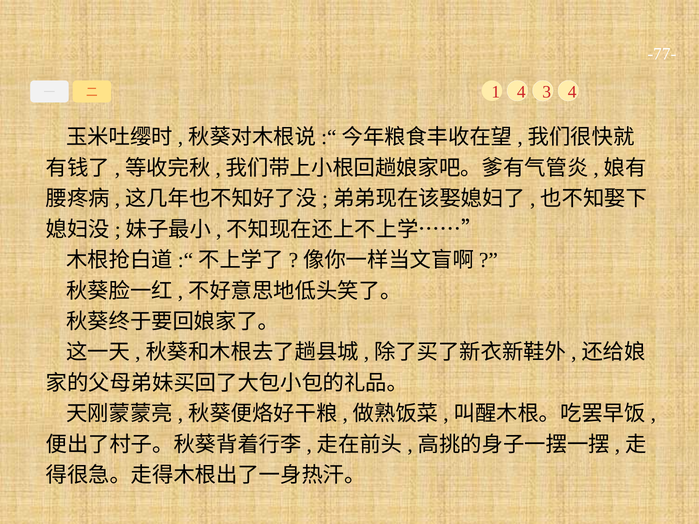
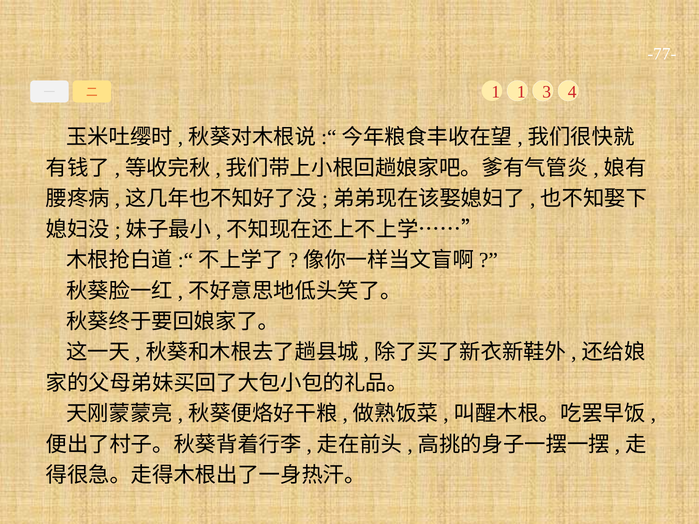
1 4: 4 -> 1 (521, 92)
